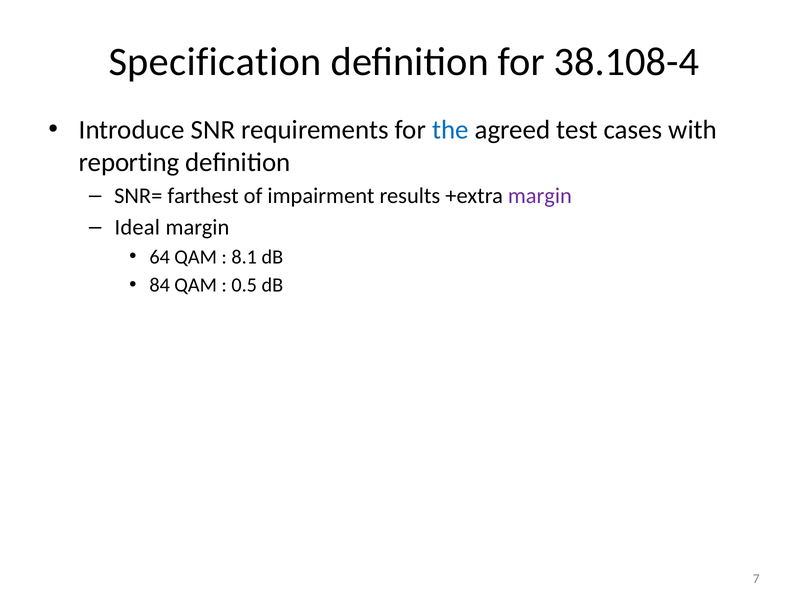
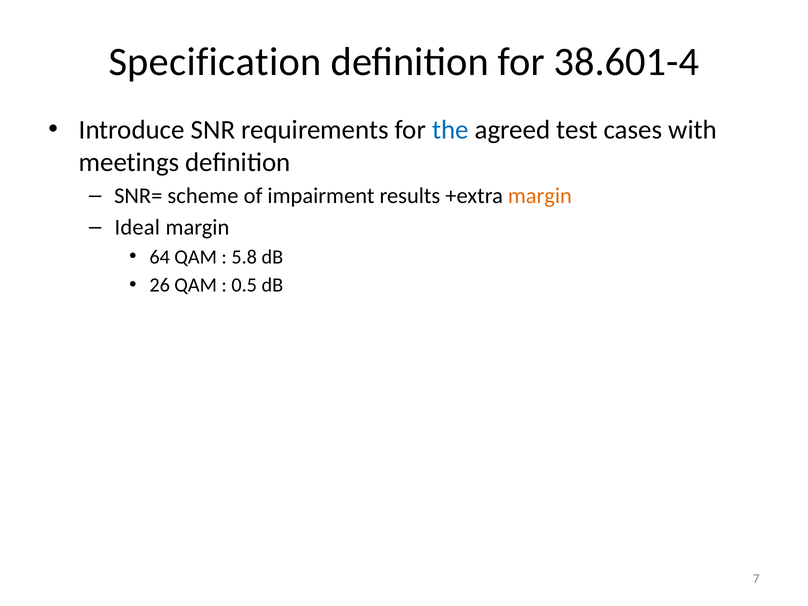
38.108-4: 38.108-4 -> 38.601-4 (626, 62)
reporting: reporting -> meetings (129, 162)
farthest: farthest -> scheme (203, 196)
margin colour: purple -> orange (540, 196)
8.1: 8.1 -> 5.8 (244, 257)
84: 84 -> 26 (160, 285)
